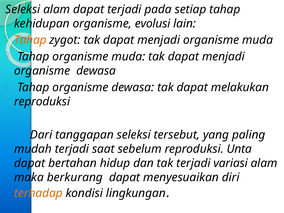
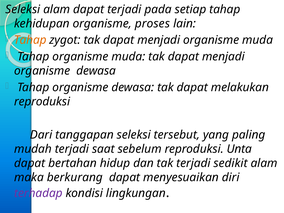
evolusi: evolusi -> proses (152, 24)
variasi: variasi -> sedikit (231, 163)
terhadap colour: orange -> purple (38, 193)
